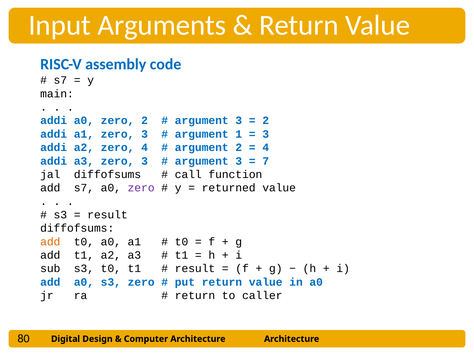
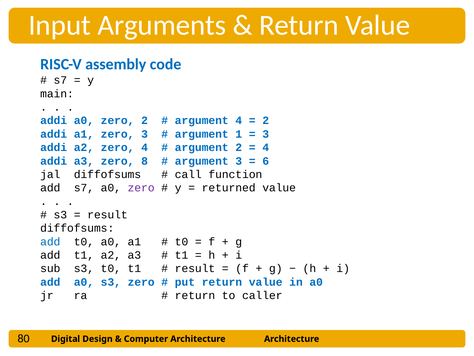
3: 3 -> 4 (239, 120)
a3 zero 3: 3 -> 8 (145, 161)
7: 7 -> 6 (266, 161)
add colour: orange -> blue (50, 241)
